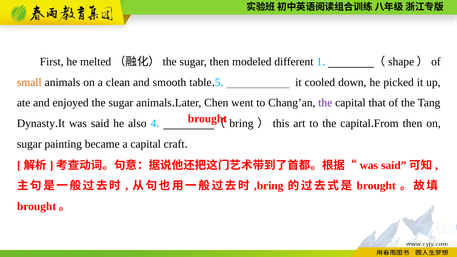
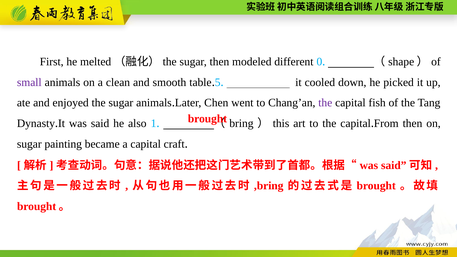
1: 1 -> 0 (319, 62)
small colour: orange -> purple (29, 82)
that: that -> fish (377, 103)
4: 4 -> 1 (154, 123)
